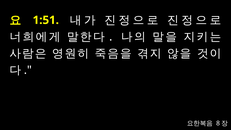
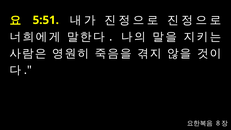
1:51: 1:51 -> 5:51 (46, 20)
